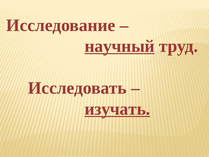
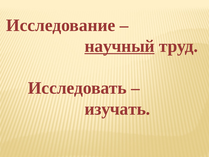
изучать underline: present -> none (117, 109)
